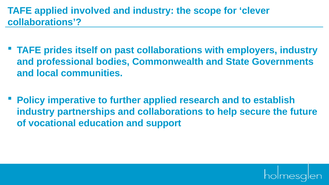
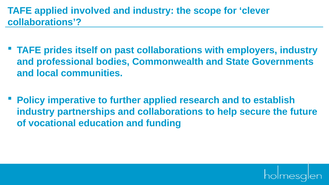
support: support -> funding (164, 123)
